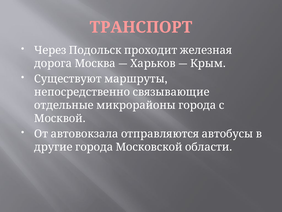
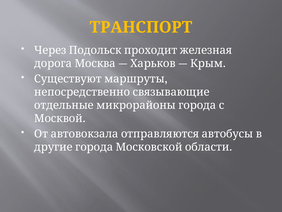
ТРАНСПОРТ colour: pink -> yellow (141, 27)
